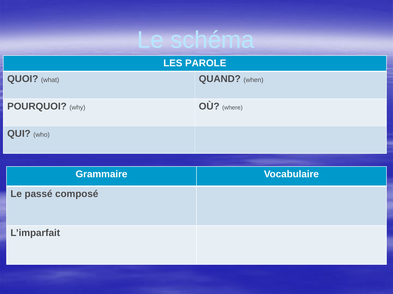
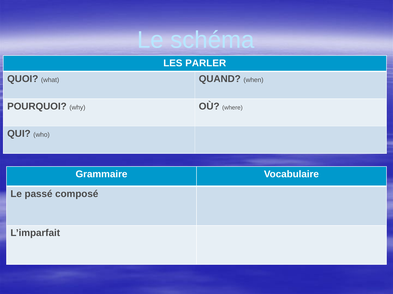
PAROLE: PAROLE -> PARLER (206, 63)
